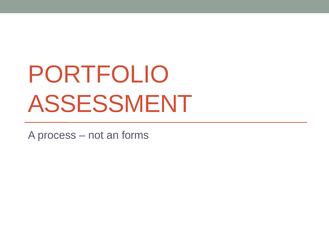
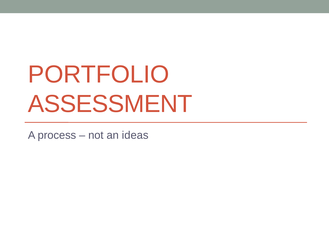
forms: forms -> ideas (135, 135)
